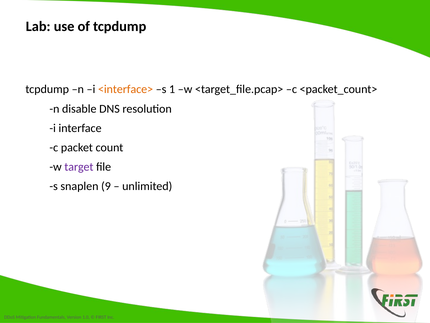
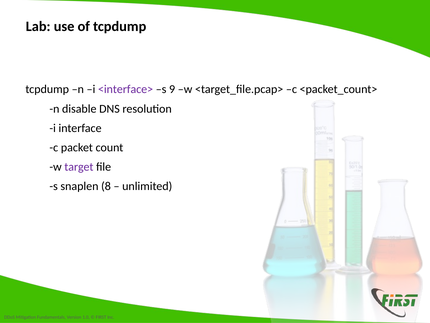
<interface> colour: orange -> purple (126, 89)
1: 1 -> 9 (172, 89)
9: 9 -> 8 (106, 186)
